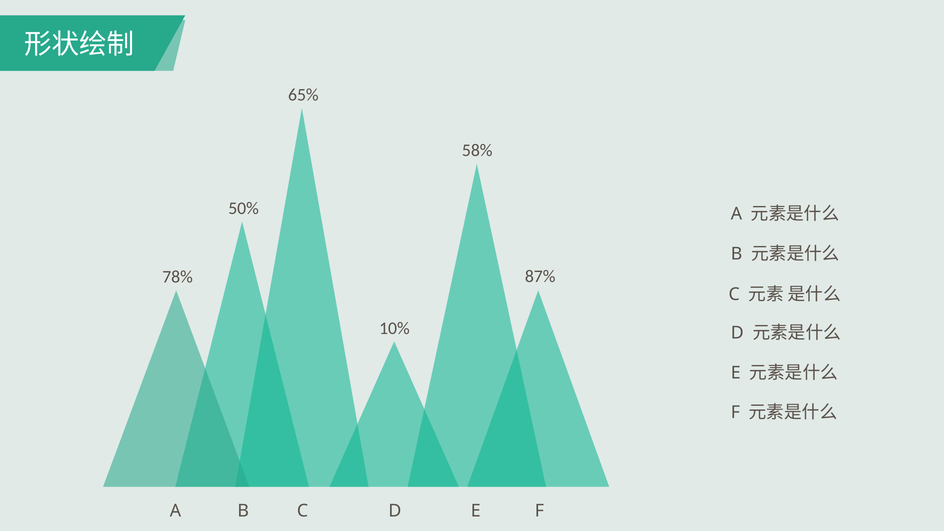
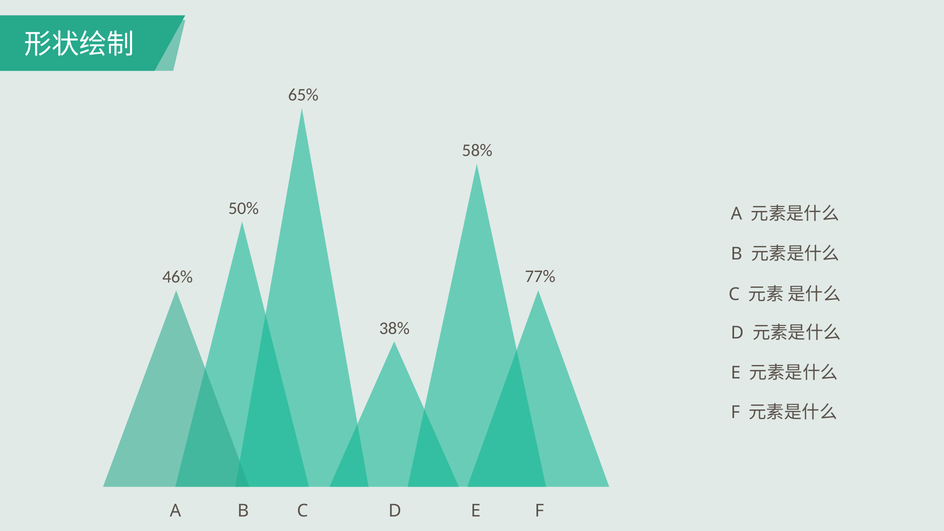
87%: 87% -> 77% (540, 276)
78%: 78% -> 46% (178, 277)
10%: 10% -> 38% (394, 328)
